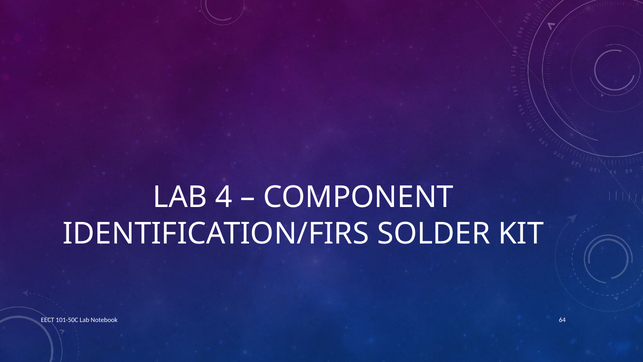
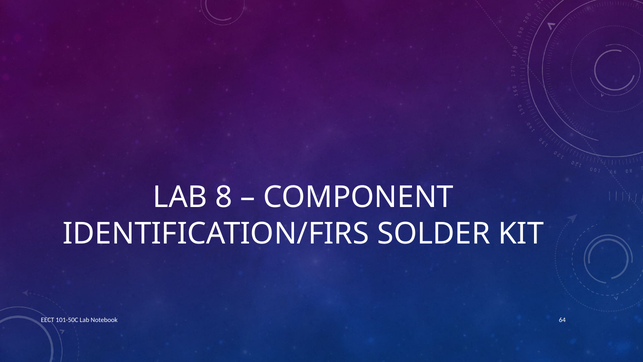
4: 4 -> 8 (224, 197)
